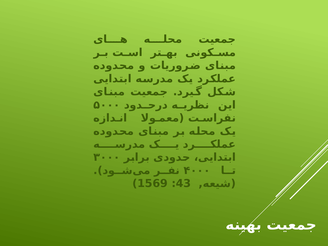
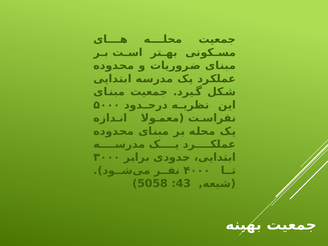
1569: 1569 -> 5058 (153, 184)
